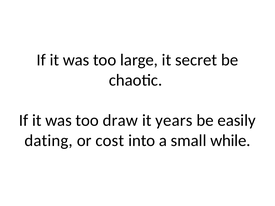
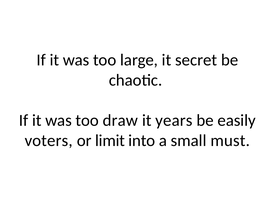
dating: dating -> voters (49, 141)
cost: cost -> limit (110, 141)
while: while -> must (230, 141)
